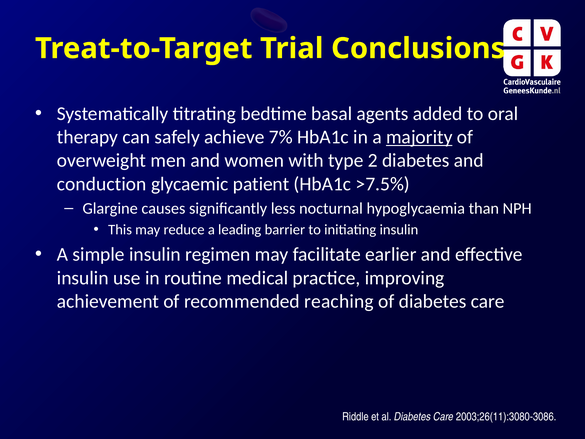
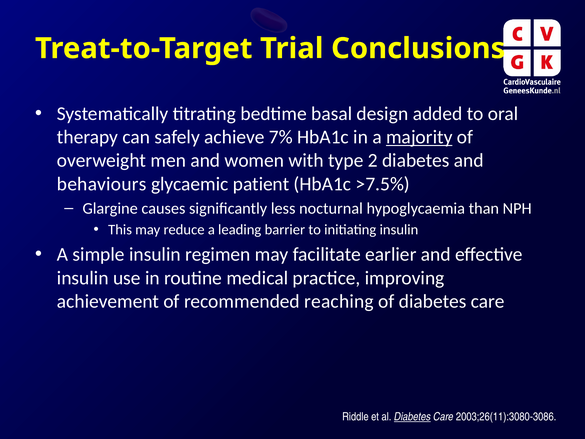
agents: agents -> design (382, 114)
conduction: conduction -> behaviours (102, 184)
Diabetes underline: none -> present (412, 416)
